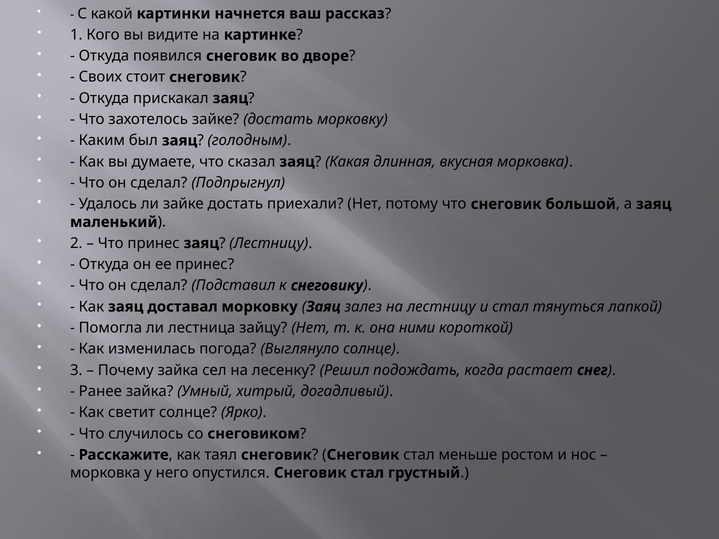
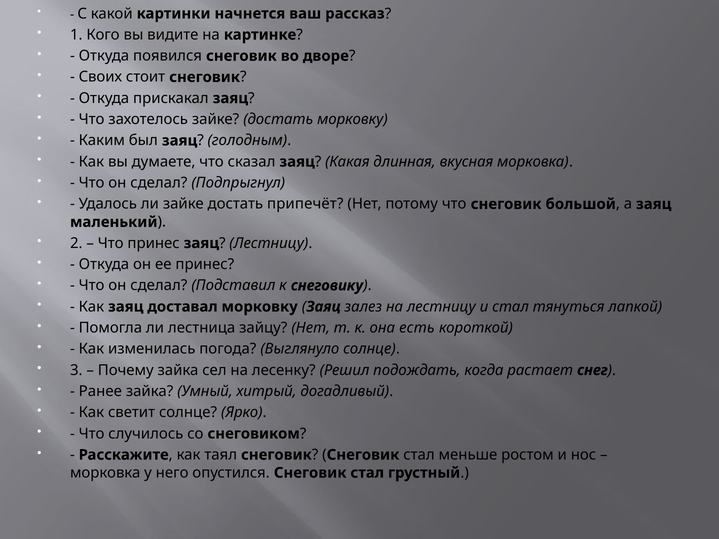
приехали: приехали -> припечёт (305, 204)
ними: ними -> есть (417, 328)
